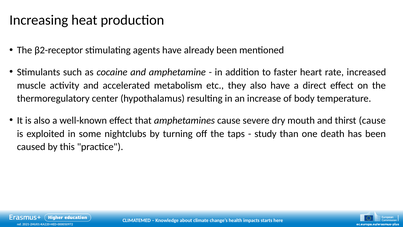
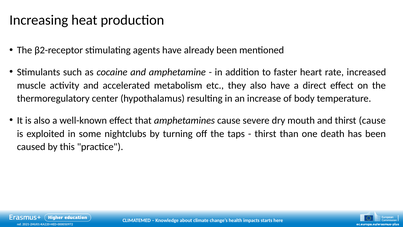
study: study -> thirst (265, 133)
